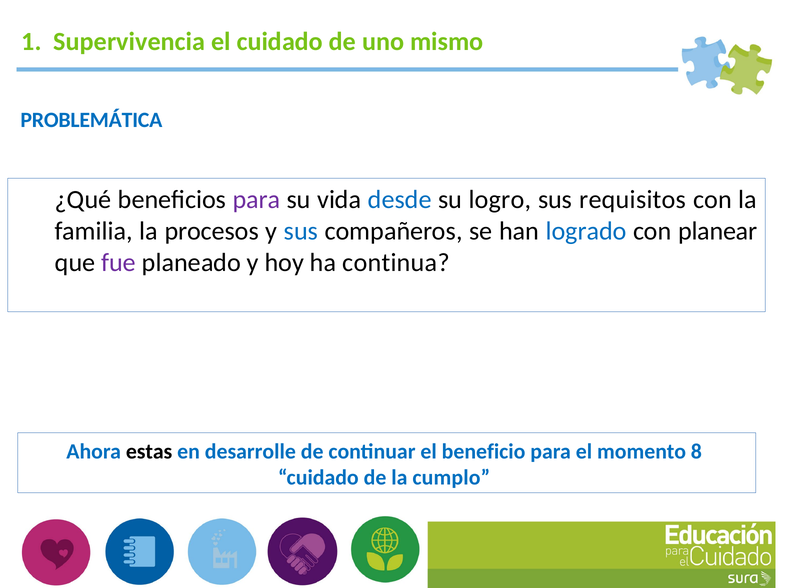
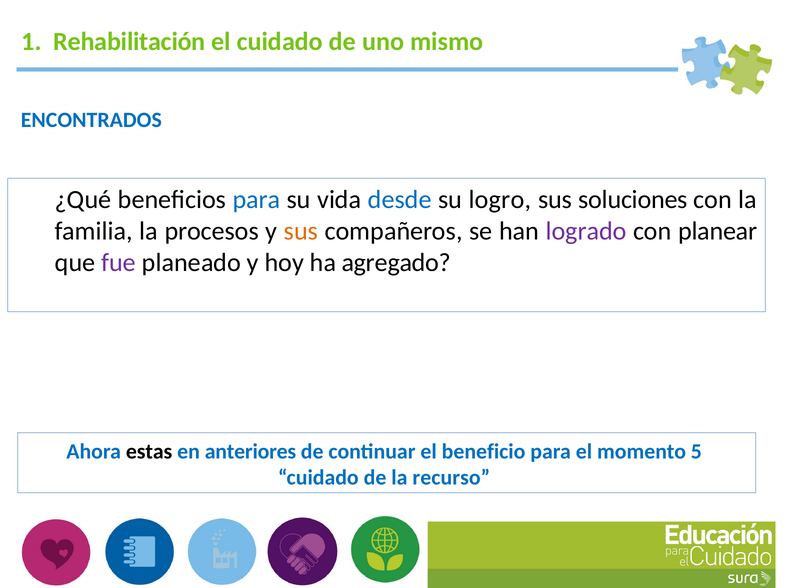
Supervivencia: Supervivencia -> Rehabilitación (129, 42)
PROBLEMÁTICA: PROBLEMÁTICA -> ENCONTRADOS (91, 120)
para colour: purple -> blue (256, 200)
requisitos: requisitos -> soluciones (633, 200)
sus colour: blue -> orange (301, 231)
logrado colour: blue -> purple (586, 231)
continua: continua -> agregado (396, 263)
desarrolle: desarrolle -> anteriores (250, 452)
8: 8 -> 5 (696, 452)
cumplo: cumplo -> recurso (451, 478)
